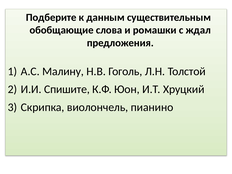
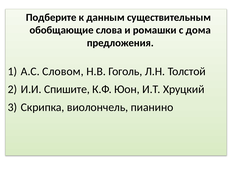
ждал: ждал -> дома (198, 30)
Малину: Малину -> Словом (63, 71)
